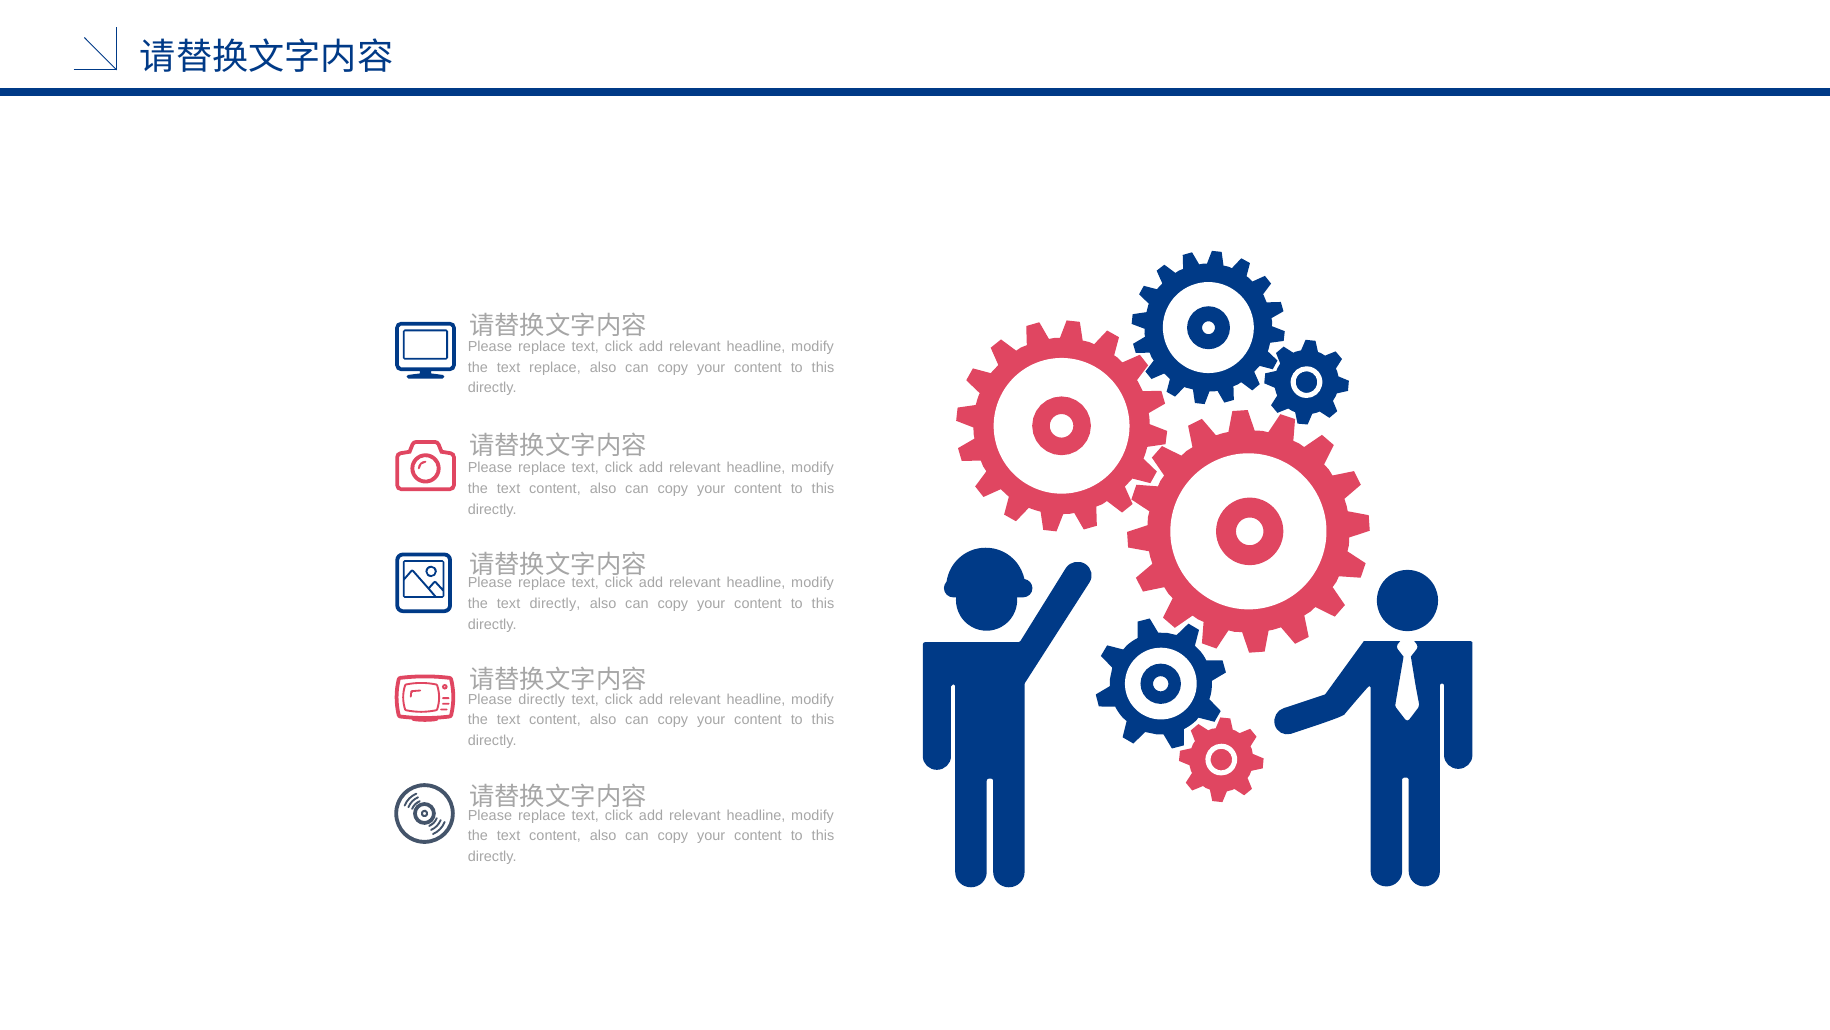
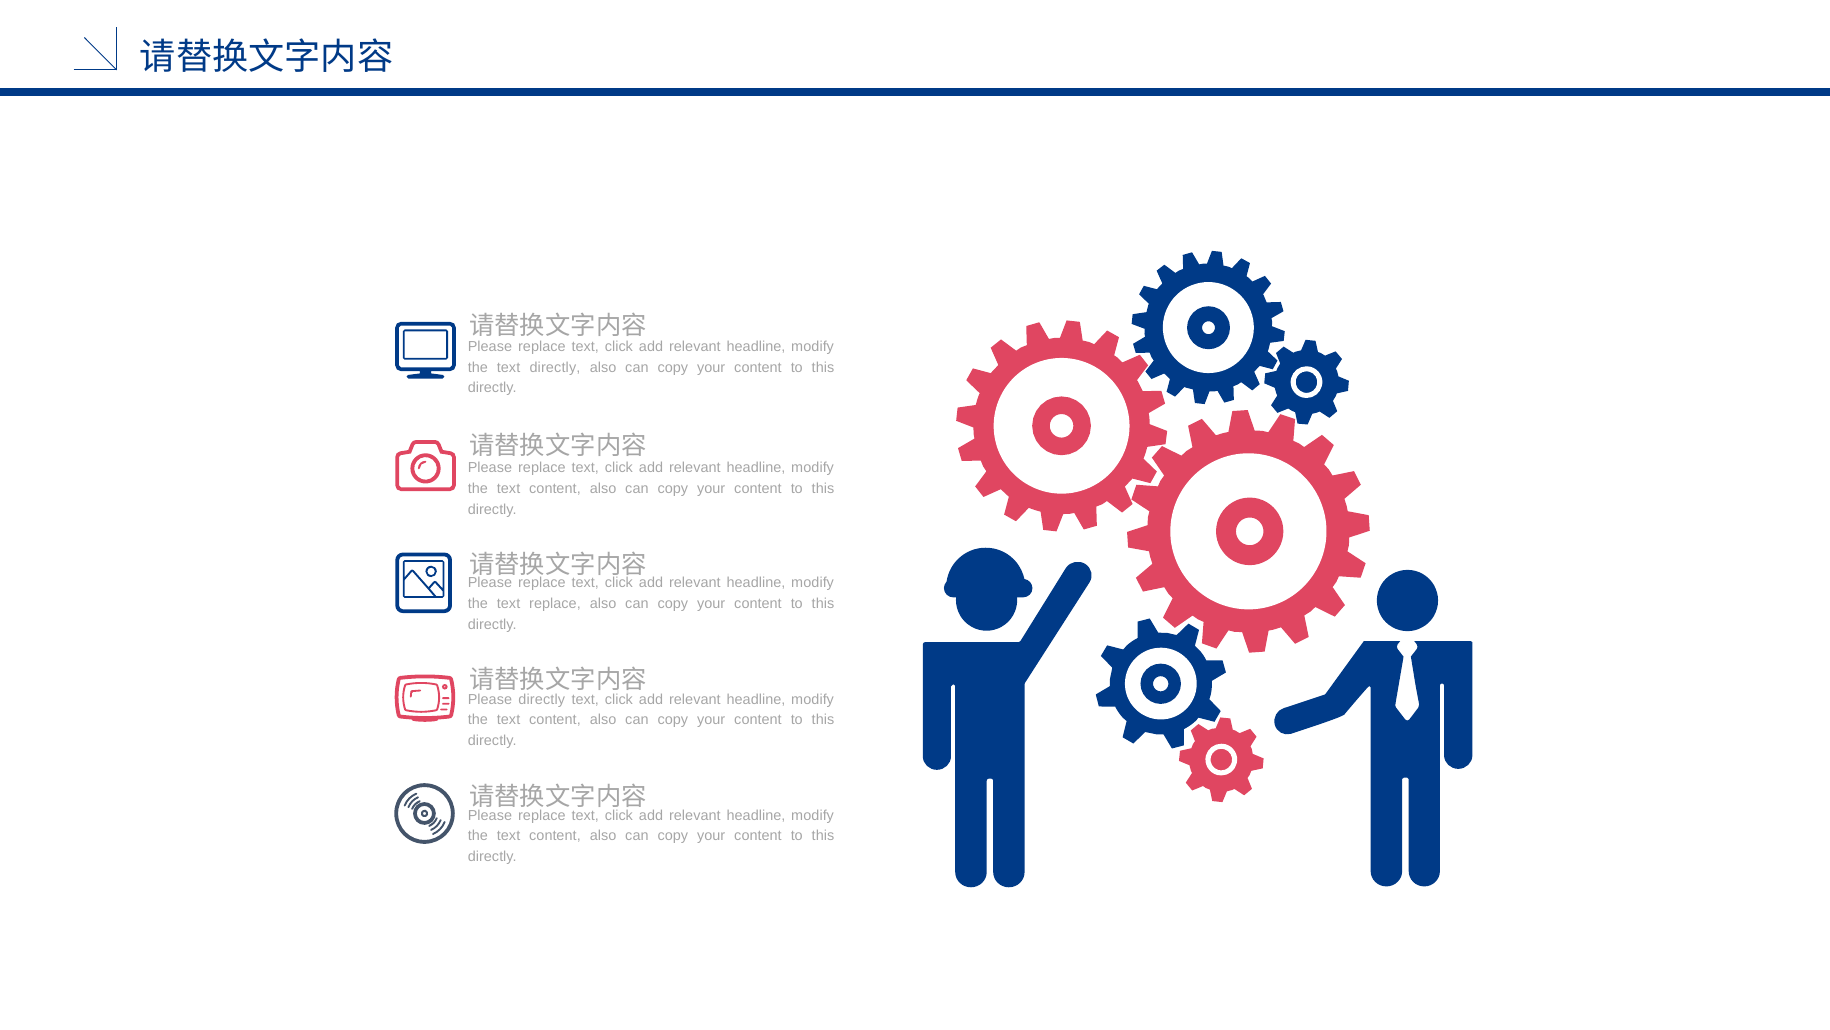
text replace: replace -> directly (555, 367)
text directly: directly -> replace (555, 603)
